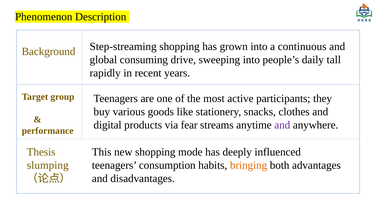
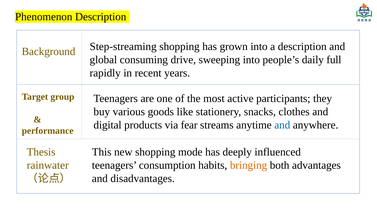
a continuous: continuous -> description (302, 47)
tall: tall -> full (334, 60)
and colour: purple -> blue (282, 125)
slumping: slumping -> rainwater (48, 165)
